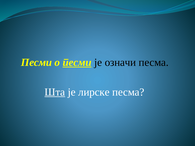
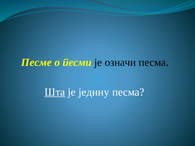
Песми: Песми -> Песме (36, 63)
песми underline: present -> none (77, 63)
лирске: лирске -> једину (94, 92)
